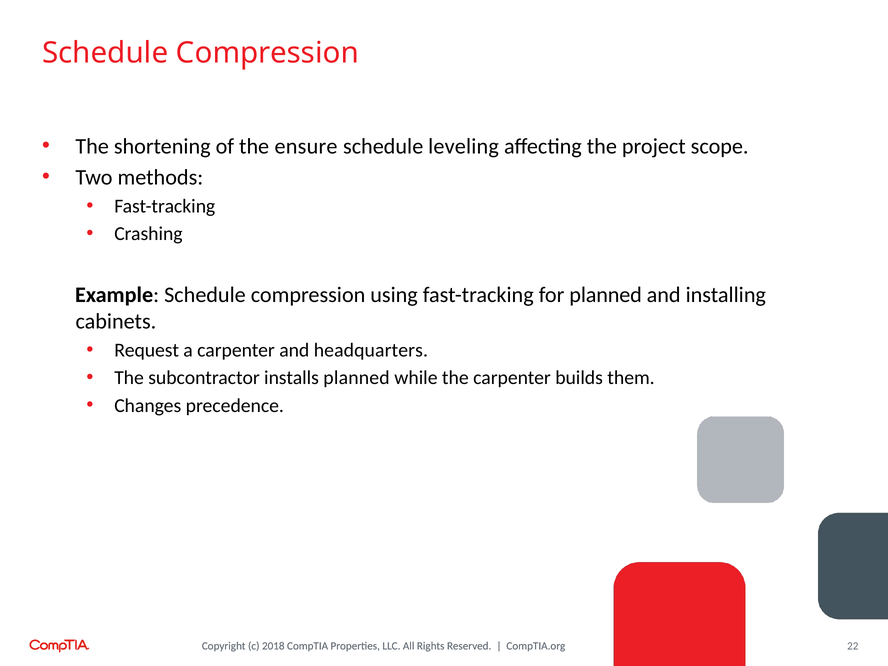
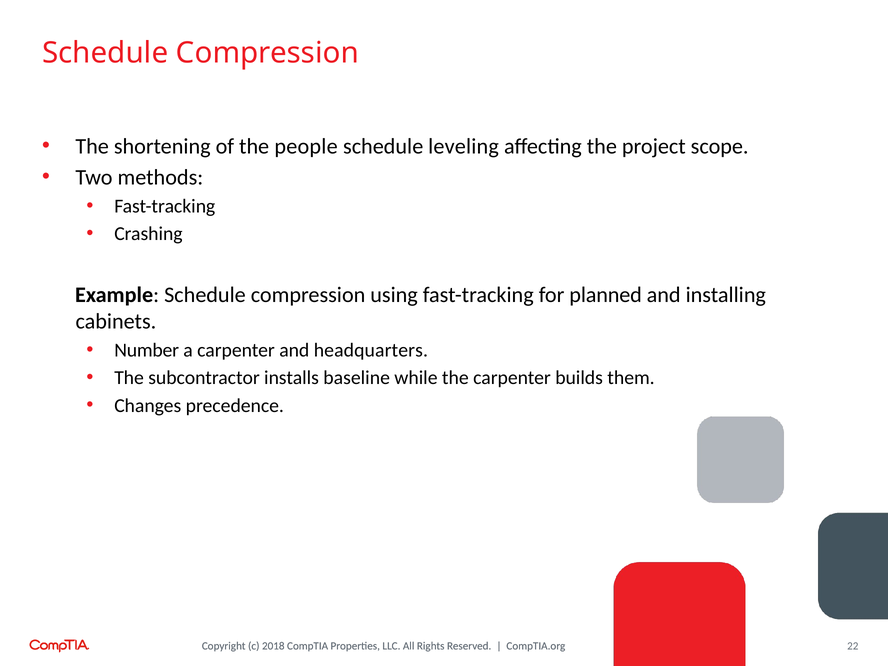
ensure: ensure -> people (306, 146)
Request: Request -> Number (147, 350)
installs planned: planned -> baseline (357, 378)
